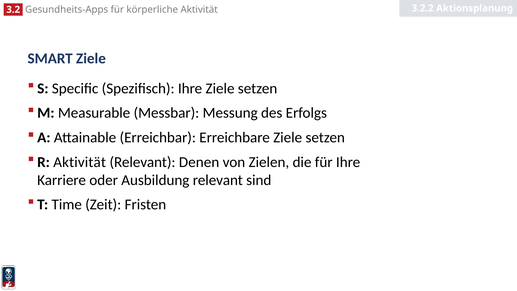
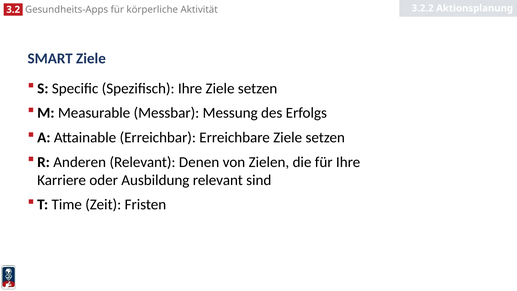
R Aktivität: Aktivität -> Anderen (80, 162)
